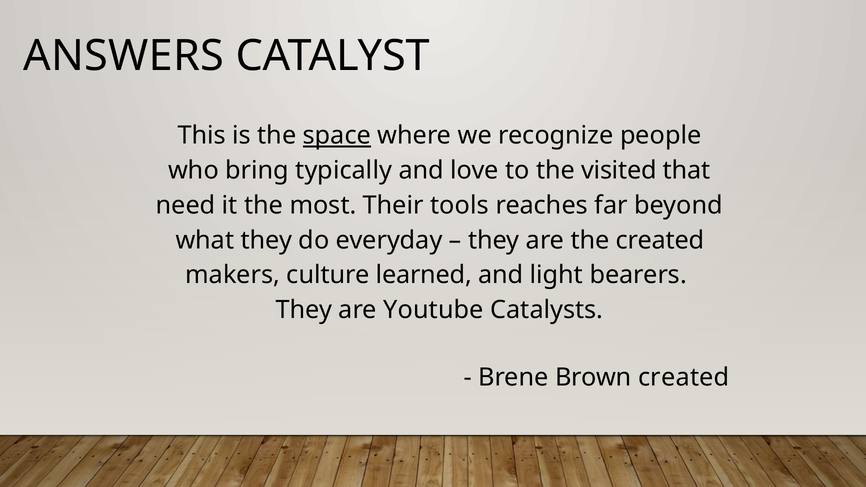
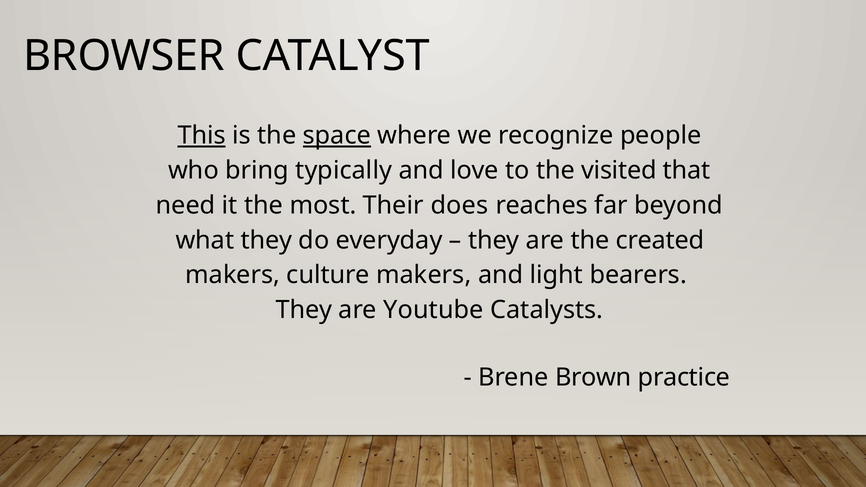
ANSWERS: ANSWERS -> BROWSER (124, 56)
This underline: none -> present (202, 136)
tools: tools -> does (460, 205)
culture learned: learned -> makers (424, 275)
Brown created: created -> practice (684, 377)
